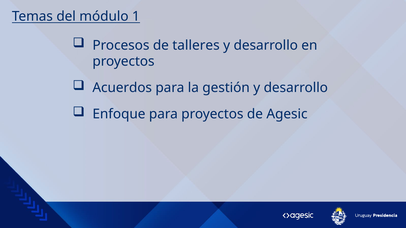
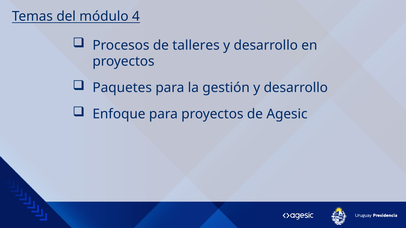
1: 1 -> 4 (136, 17)
Acuerdos: Acuerdos -> Paquetes (122, 88)
